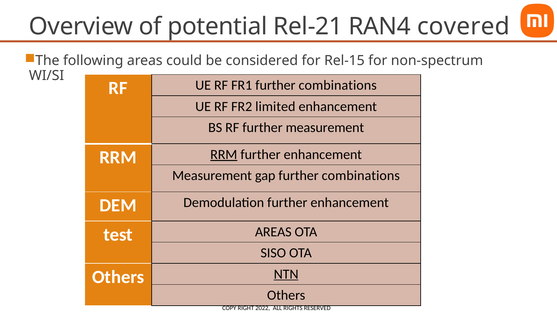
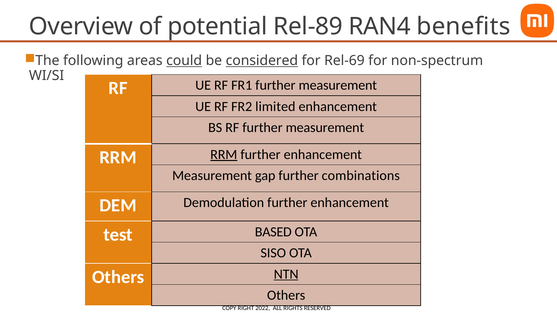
Rel-21: Rel-21 -> Rel-89 (308, 27)
covered: covered -> benefits (463, 27)
could underline: none -> present (184, 61)
considered underline: none -> present (262, 61)
Rel-15: Rel-15 -> Rel-69 (344, 61)
FR1 further combinations: combinations -> measurement (338, 85)
test AREAS: AREAS -> BASED (273, 232)
